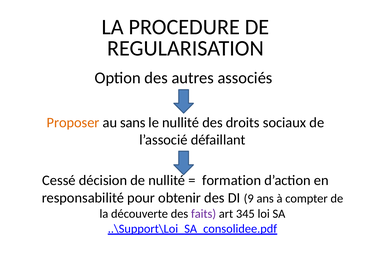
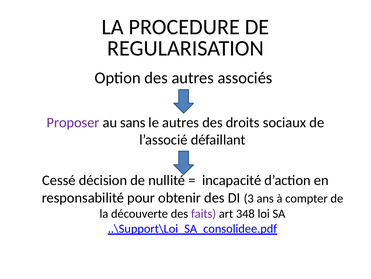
Proposer colour: orange -> purple (73, 122)
le nullité: nullité -> autres (181, 122)
formation: formation -> incapacité (232, 180)
9: 9 -> 3 (249, 198)
345: 345 -> 348 (245, 213)
